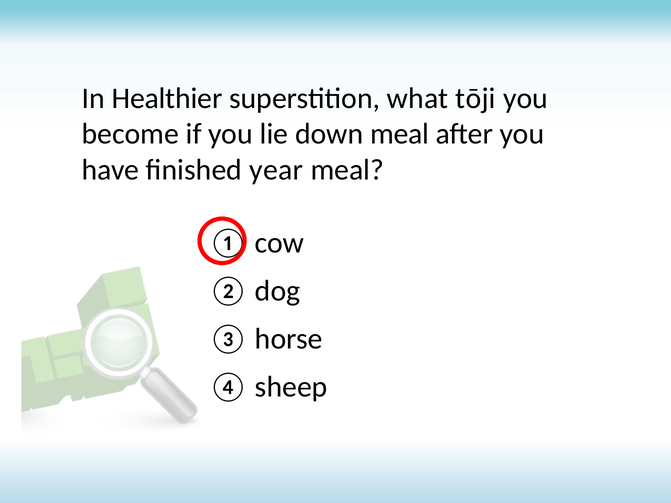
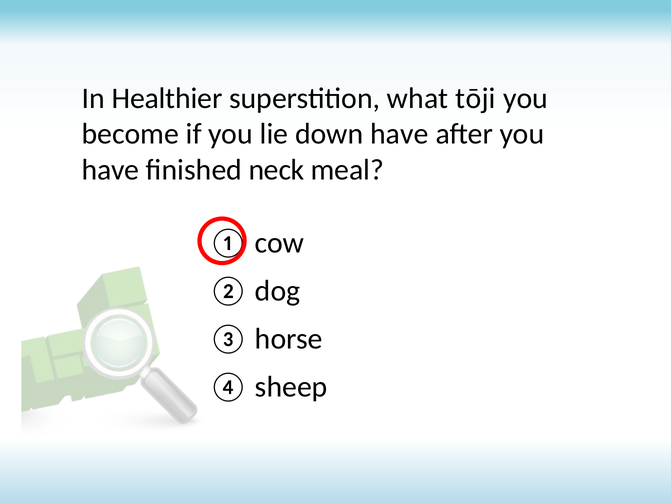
down meal: meal -> have (399, 134)
year: year -> neck (276, 170)
